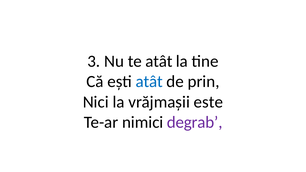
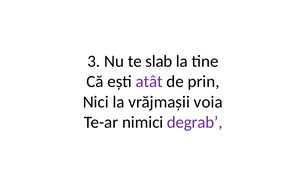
te atât: atât -> slab (159, 61)
atât colour: blue -> purple (149, 82)
este: este -> voia (208, 102)
